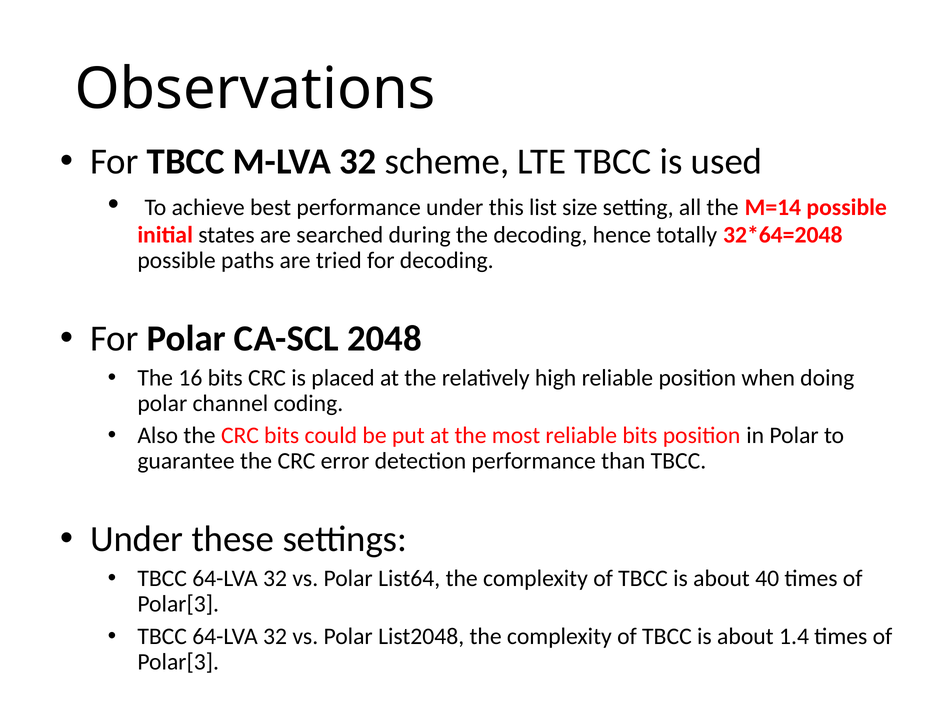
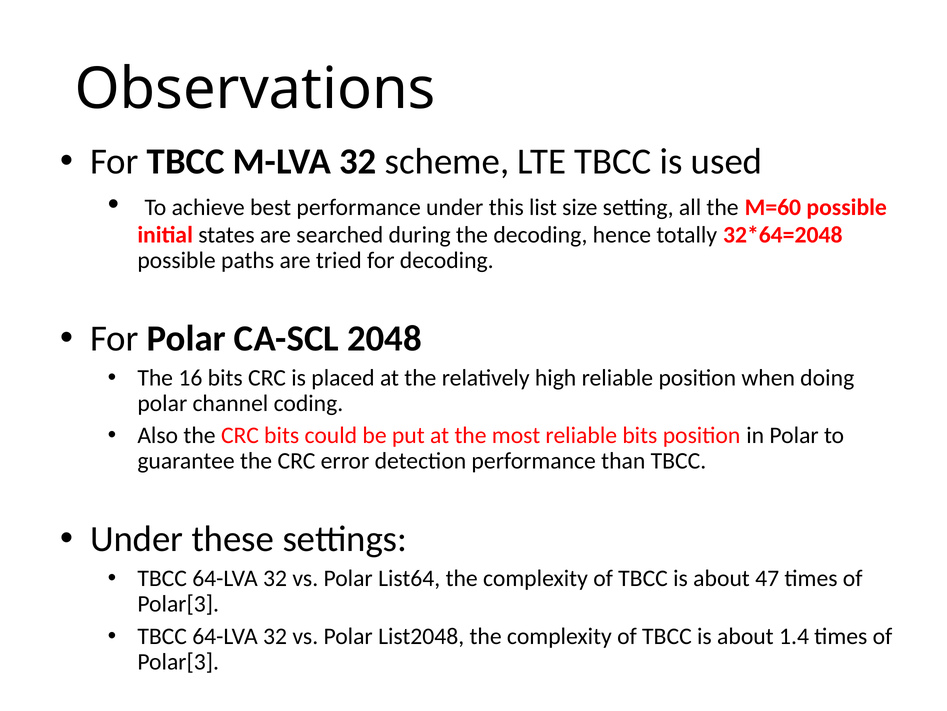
M=14: M=14 -> M=60 (773, 207)
40: 40 -> 47 (767, 578)
